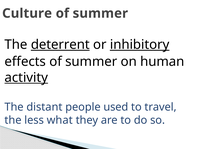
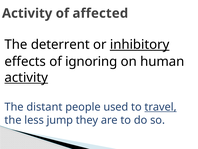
Culture: Culture -> Activity (27, 13)
summer: summer -> affected (100, 13)
deterrent underline: present -> none (60, 44)
effects of summer: summer -> ignoring (91, 61)
travel underline: none -> present (161, 107)
what: what -> jump (60, 120)
